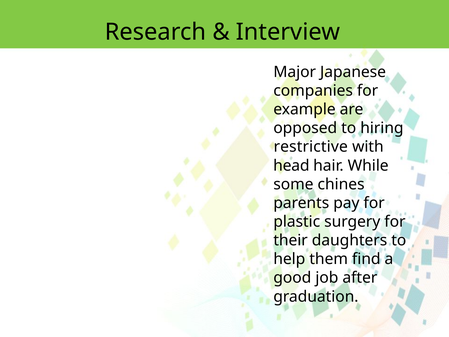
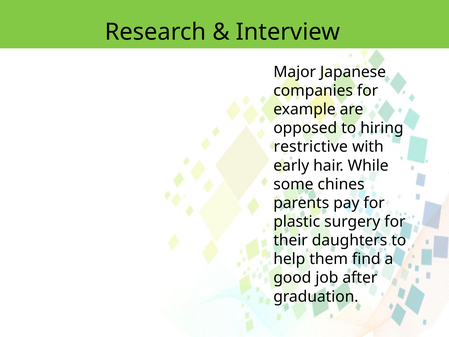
head: head -> early (291, 165)
